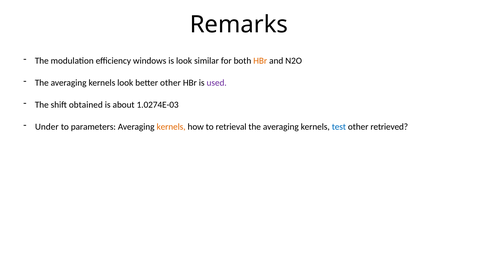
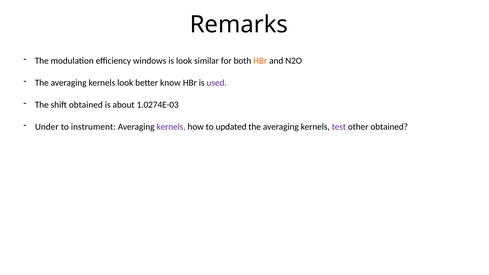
better other: other -> know (170, 83)
parameters: parameters -> instrument (93, 127)
kernels colour: orange -> purple (171, 127)
retrieval: retrieval -> updated (231, 127)
test colour: blue -> purple (339, 127)
other retrieved: retrieved -> obtained (389, 127)
